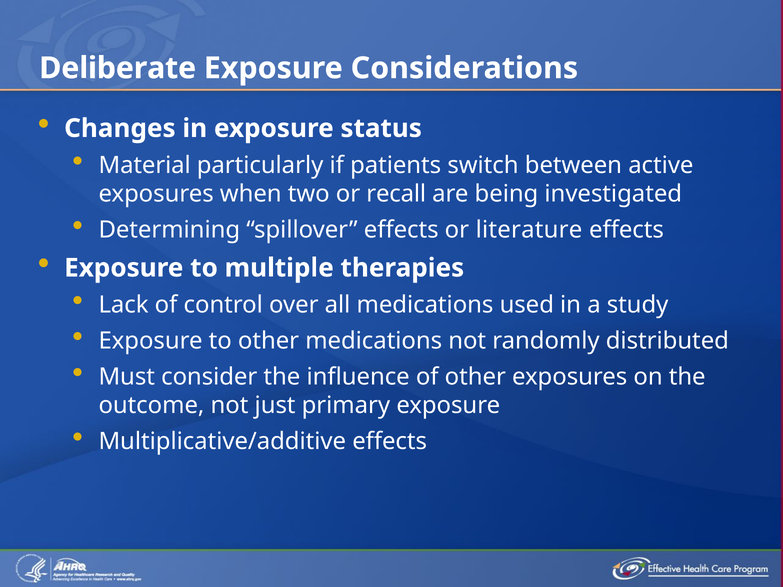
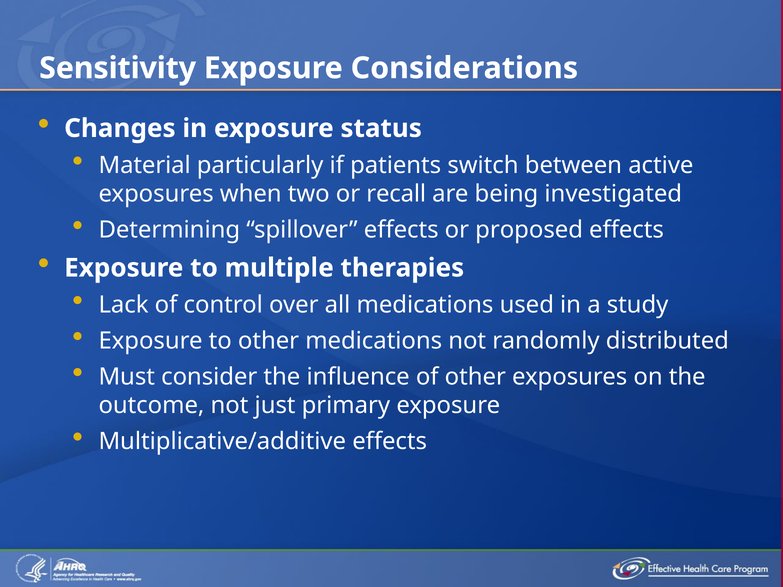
Deliberate: Deliberate -> Sensitivity (118, 68)
literature: literature -> proposed (529, 230)
